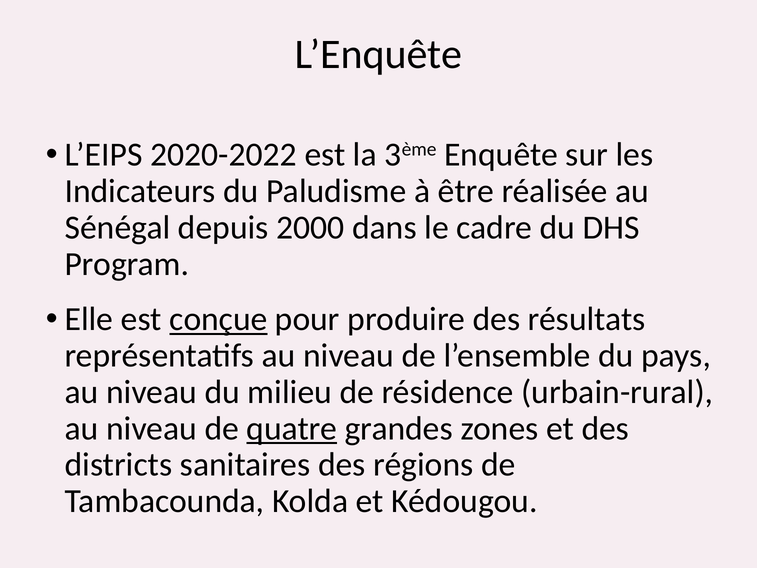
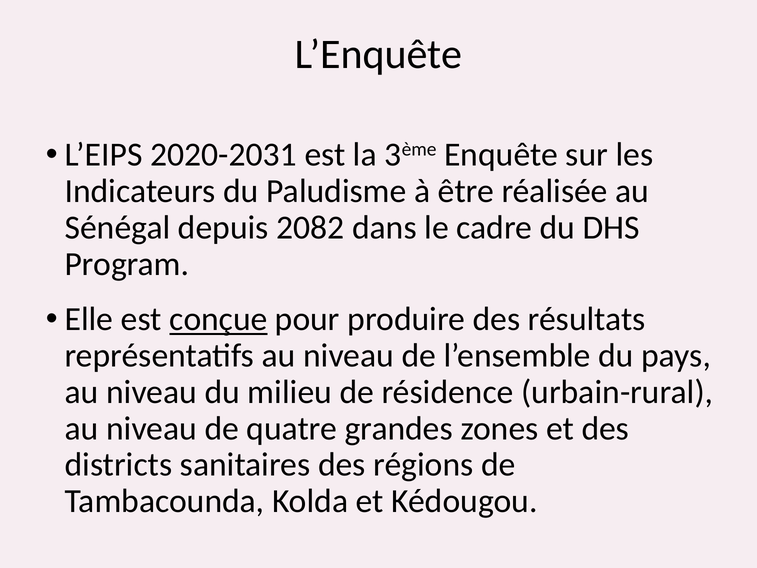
2020-2022: 2020-2022 -> 2020-2031 (224, 155)
2000: 2000 -> 2082 (310, 228)
quatre underline: present -> none (292, 428)
